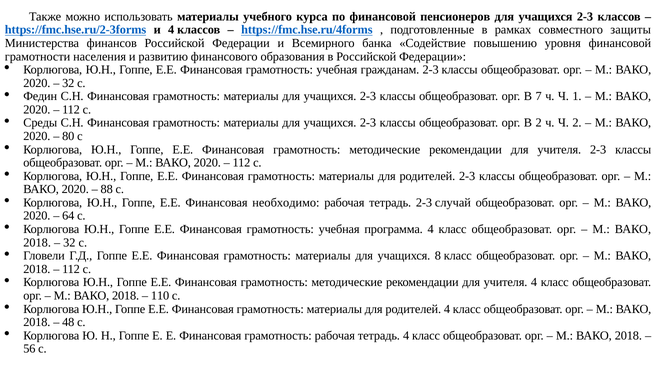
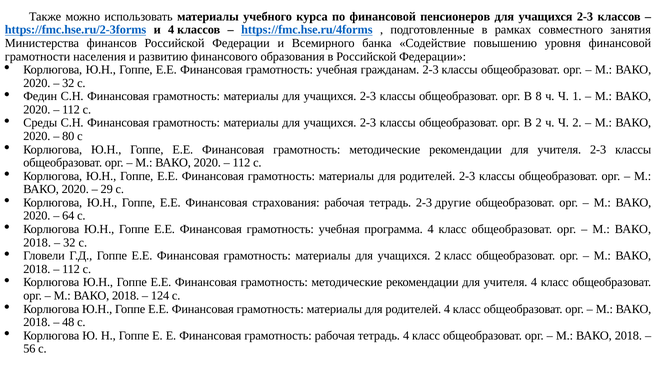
защиты: защиты -> занятия (631, 30)
7: 7 -> 8 (539, 96)
88: 88 -> 29 (107, 189)
необходимо: необходимо -> страхования (286, 203)
случай: случай -> другие (453, 203)
учащихся 8: 8 -> 2 (438, 256)
110: 110 -> 124 (160, 296)
